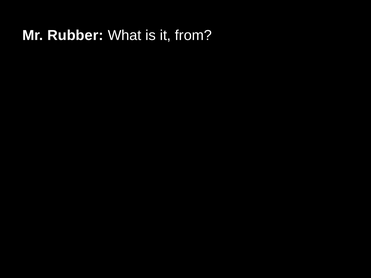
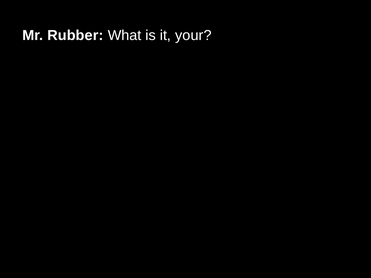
from: from -> your (193, 35)
